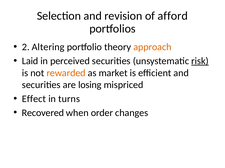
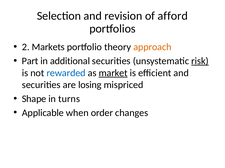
Altering: Altering -> Markets (48, 47)
Laid: Laid -> Part (30, 61)
perceived: perceived -> additional (70, 61)
rewarded colour: orange -> blue (66, 73)
market underline: none -> present (113, 73)
Effect: Effect -> Shape (34, 99)
Recovered: Recovered -> Applicable (43, 113)
